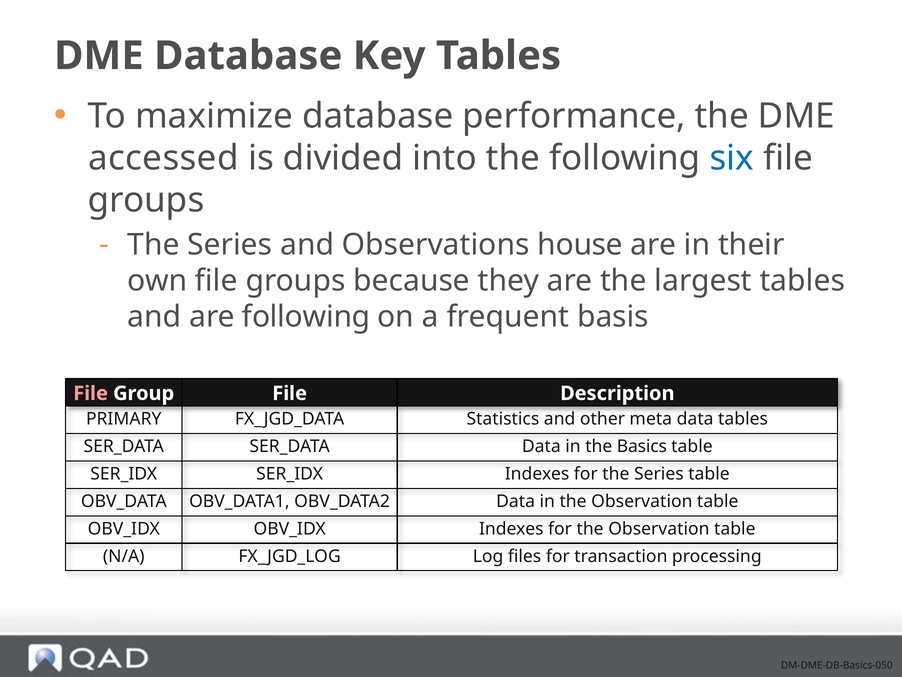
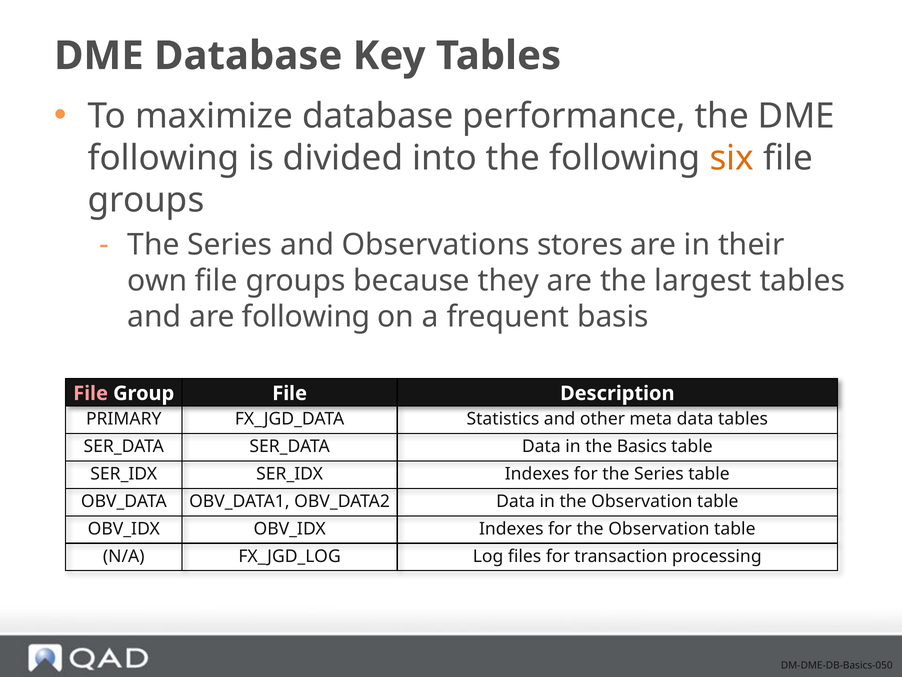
accessed: accessed -> following (164, 158)
six colour: blue -> orange (732, 158)
house: house -> stores (580, 245)
